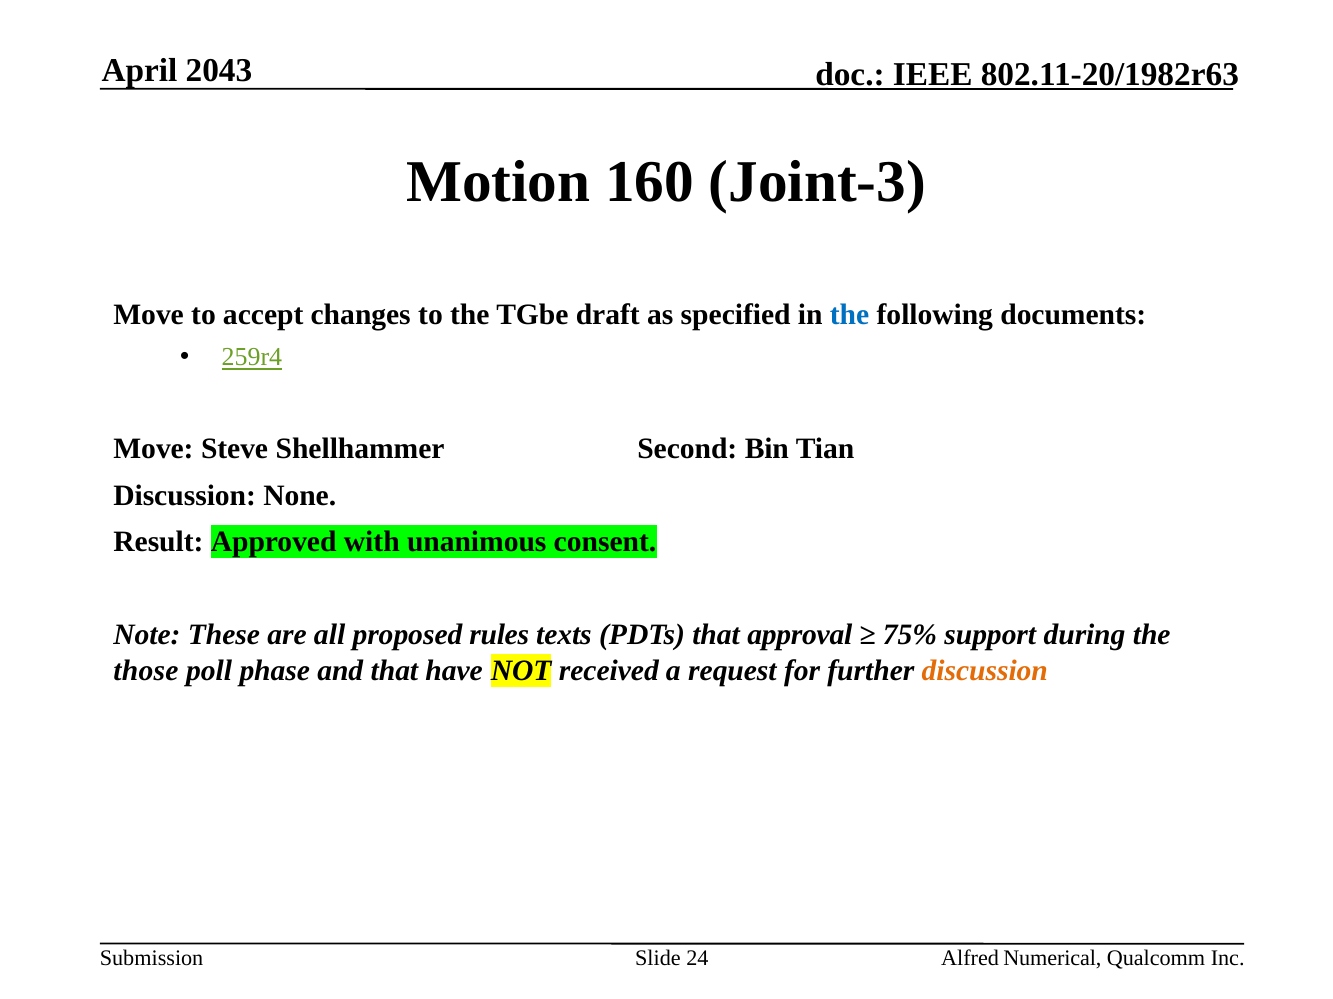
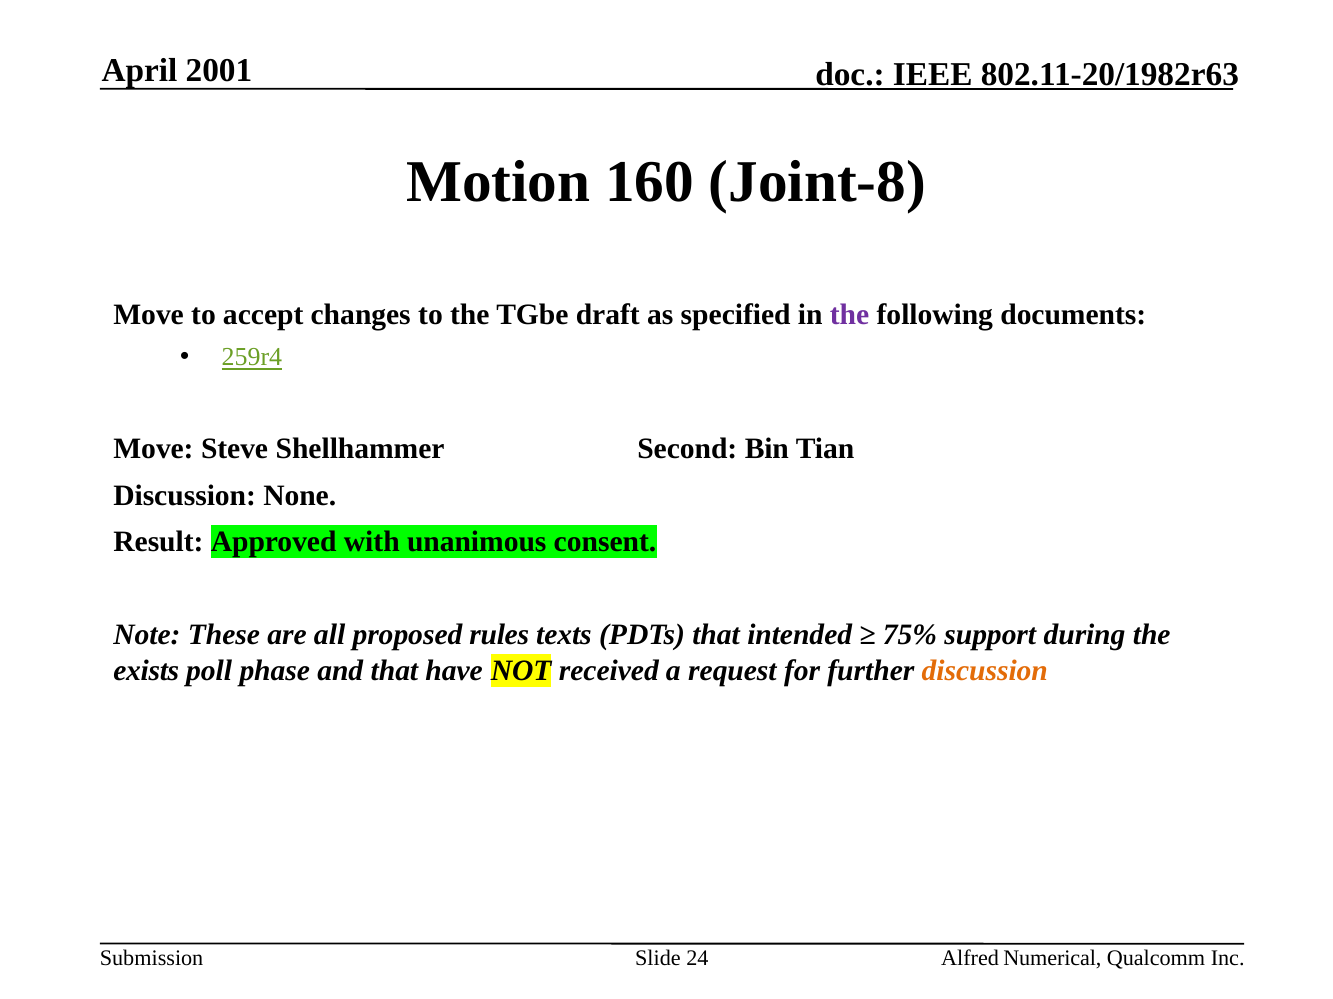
2043: 2043 -> 2001 (219, 71)
Joint-3: Joint-3 -> Joint-8 (817, 182)
the colour: blue -> purple (850, 315)
approval: approval -> intended (800, 636)
those: those -> exists (146, 671)
